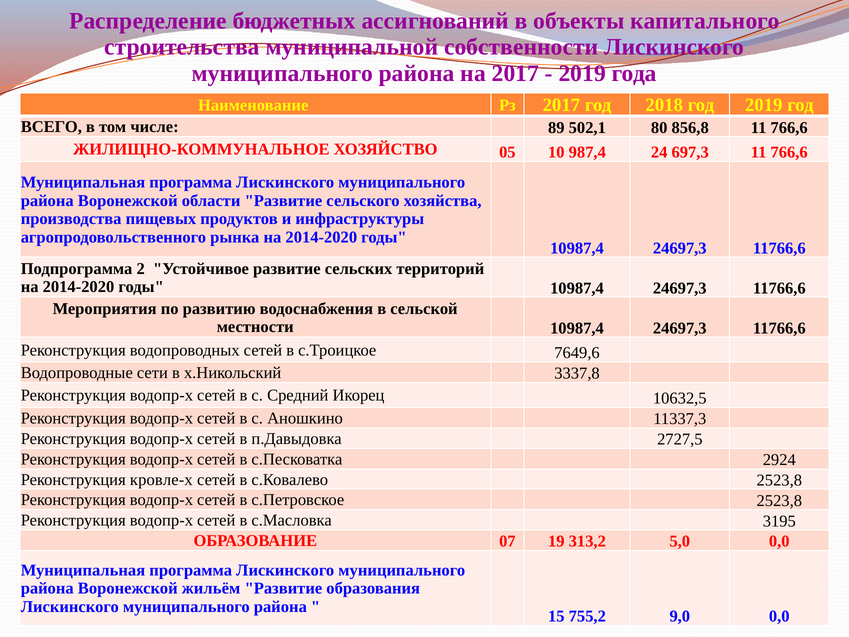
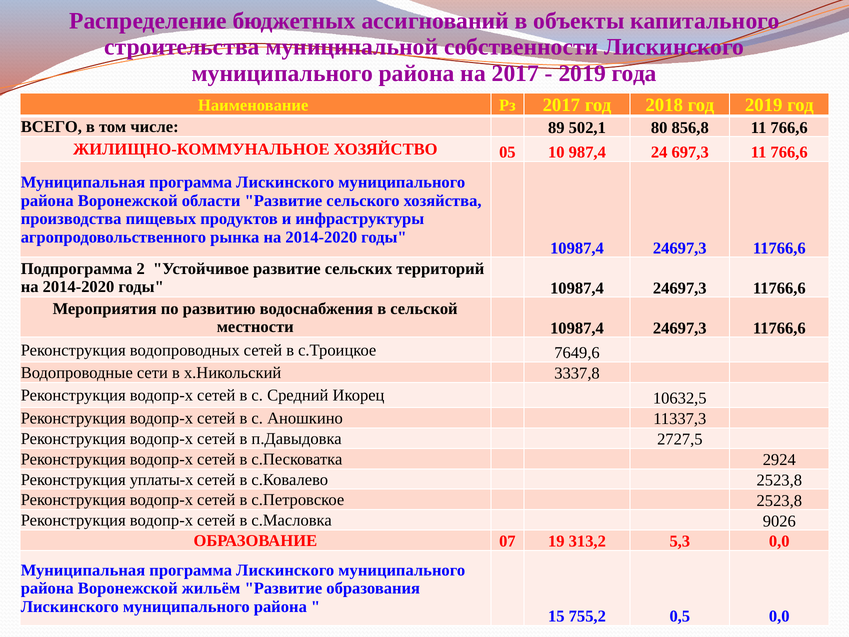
кровле-х: кровле-х -> уплаты-х (162, 479)
3195: 3195 -> 9026 (779, 521)
5,0: 5,0 -> 5,3 (680, 541)
9,0: 9,0 -> 0,5 (680, 616)
